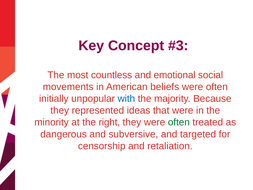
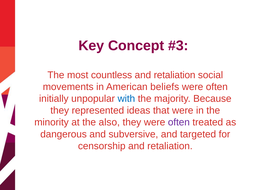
emotional: emotional -> retaliation (175, 75)
right: right -> also (109, 122)
often colour: green -> purple (179, 122)
